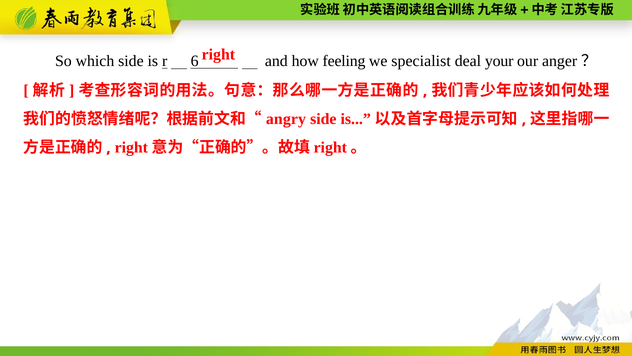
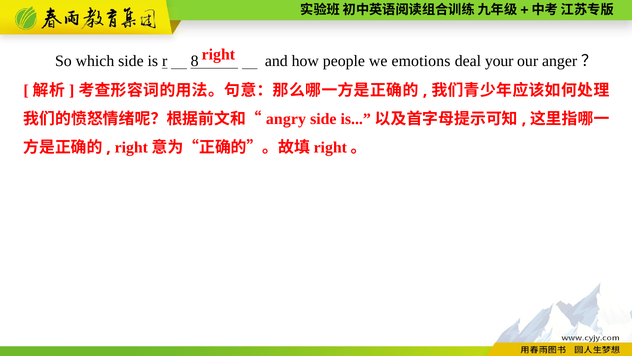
6: 6 -> 8 (195, 61)
feeling: feeling -> people (344, 61)
specialist: specialist -> emotions (421, 61)
